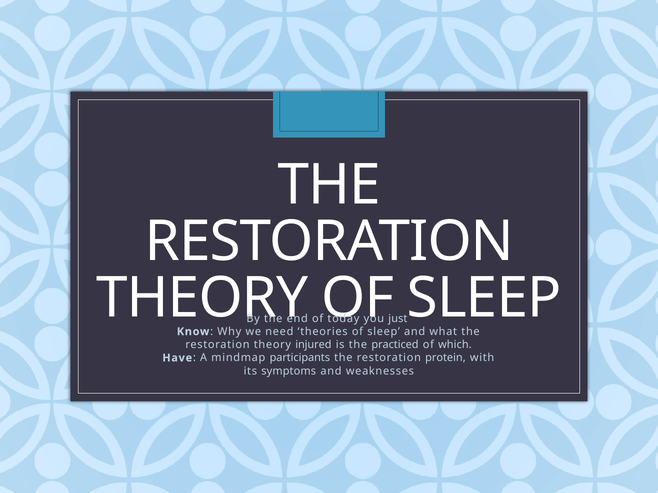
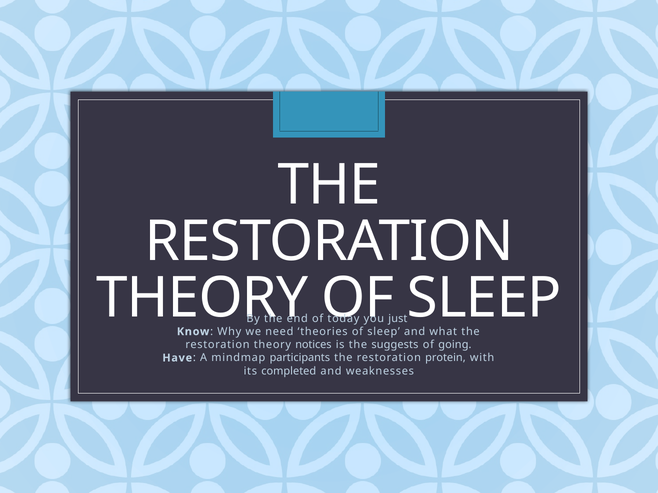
injured: injured -> notices (313, 345)
practiced: practiced -> suggests (395, 345)
which: which -> going (455, 345)
symptoms: symptoms -> completed (289, 371)
